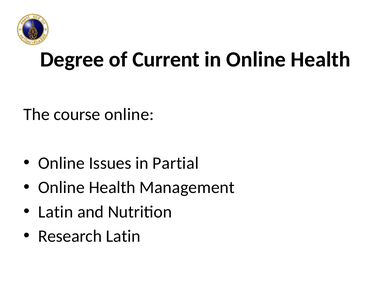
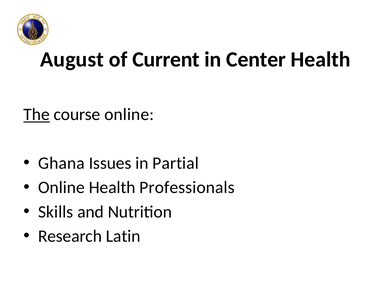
Degree: Degree -> August (72, 60)
in Online: Online -> Center (256, 60)
The underline: none -> present (37, 115)
Online: Online -> Ghana (61, 163)
Management: Management -> Professionals (187, 188)
Latin: Latin -> Skills (56, 212)
